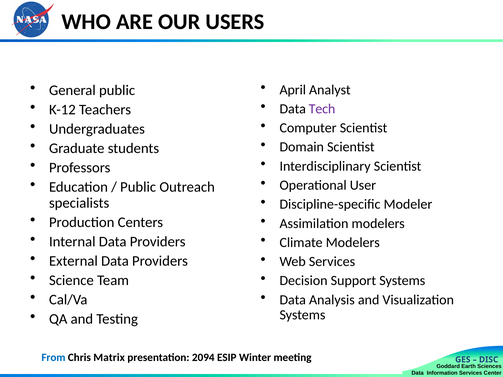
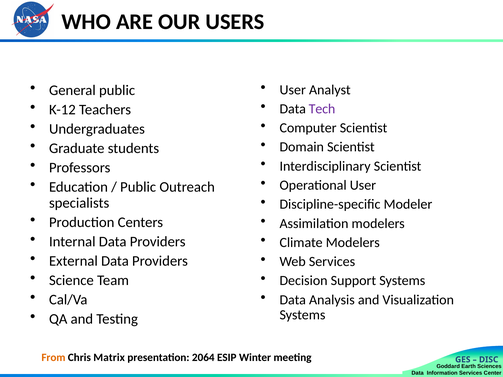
April: April -> User (293, 90)
From colour: blue -> orange (53, 358)
2094: 2094 -> 2064 (203, 358)
